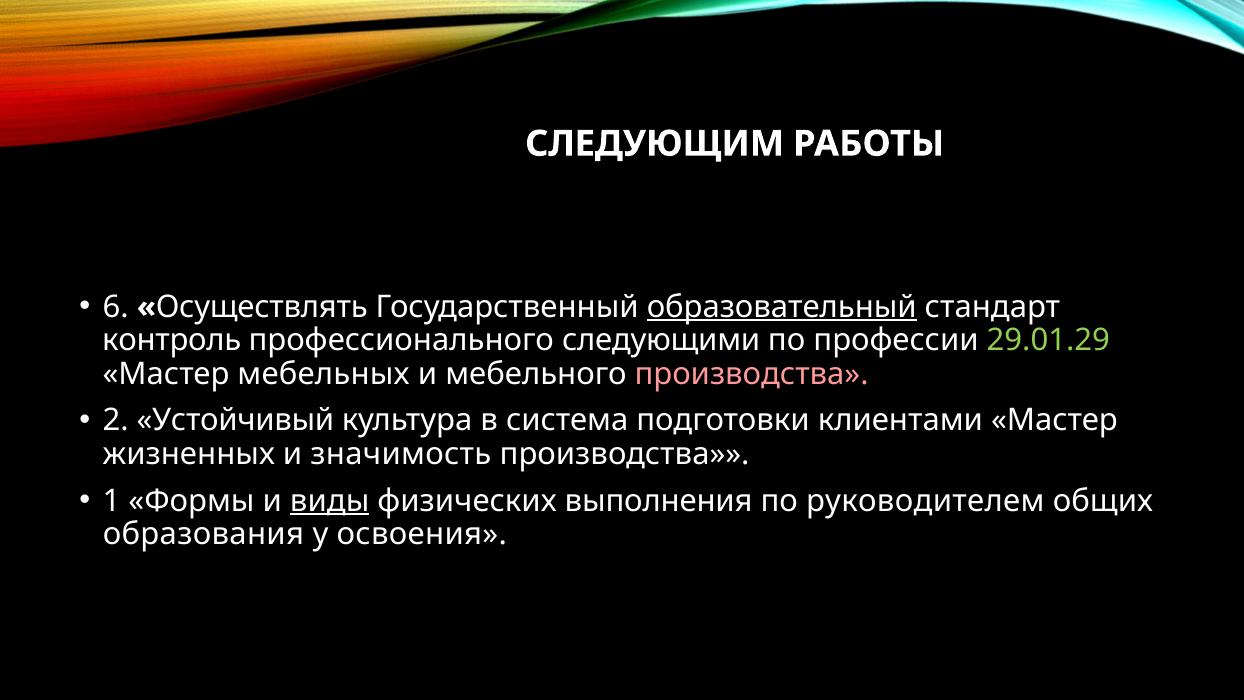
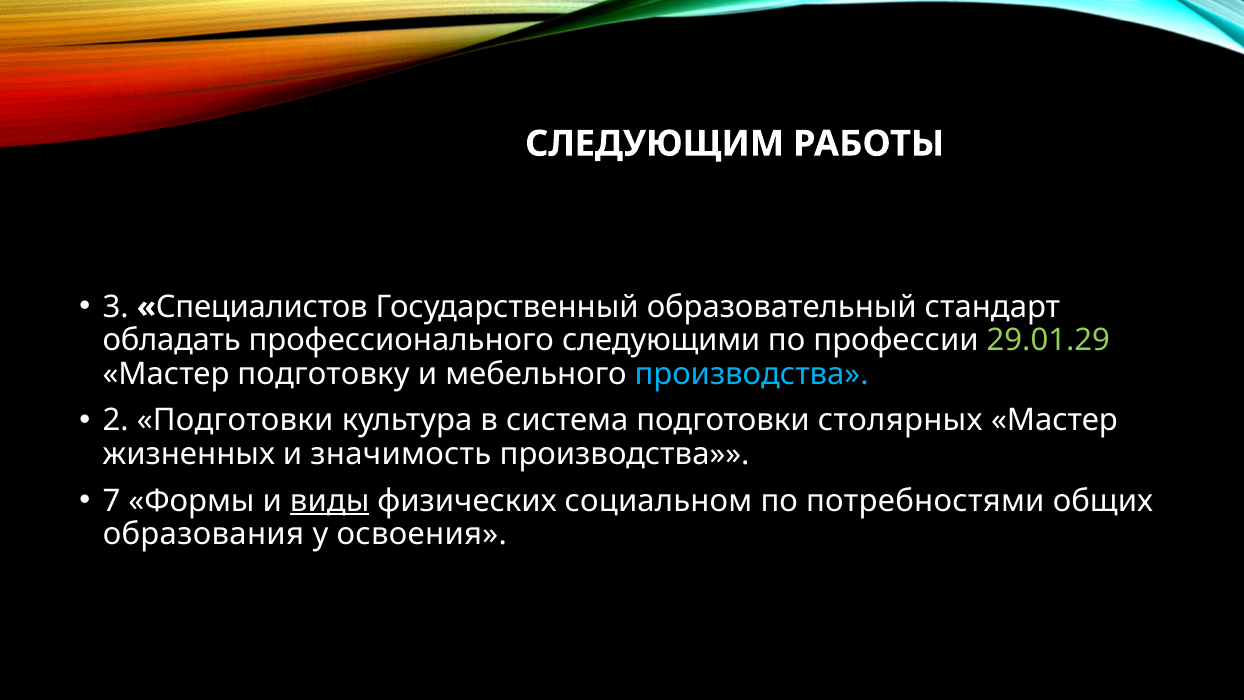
6: 6 -> 3 (116, 307)
Осуществлять: Осуществлять -> Специалистов (262, 307)
образовательный underline: present -> none (782, 307)
контроль: контроль -> обладать (172, 340)
мебельных: мебельных -> подготовку (324, 374)
производства colour: pink -> light blue (752, 374)
2 Устойчивый: Устойчивый -> Подготовки (235, 421)
клиентами: клиентами -> столярных (900, 421)
1: 1 -> 7 (112, 501)
выполнения: выполнения -> социальном (658, 501)
руководителем: руководителем -> потребностями (925, 501)
